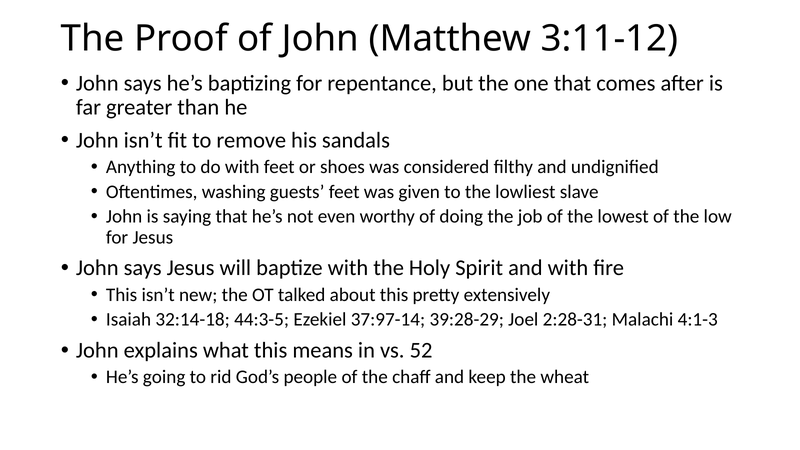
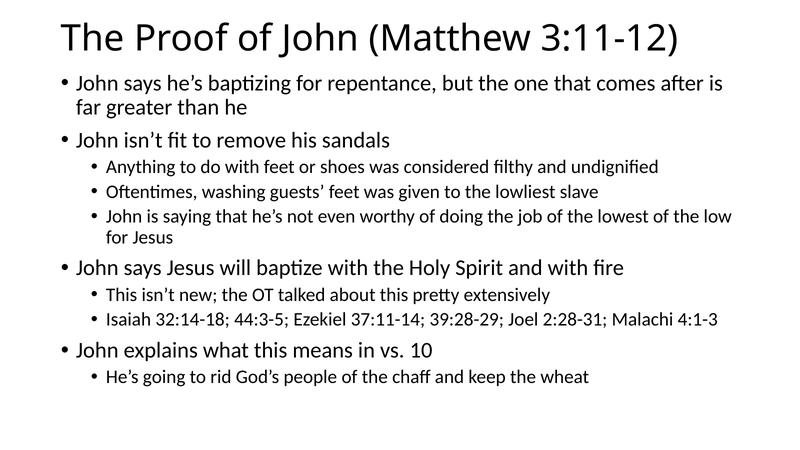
37:97-14: 37:97-14 -> 37:11-14 (388, 320)
52: 52 -> 10 (421, 350)
